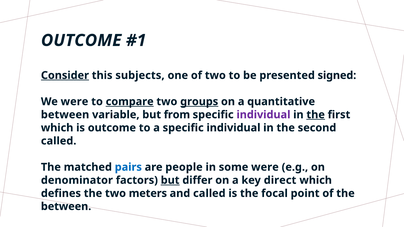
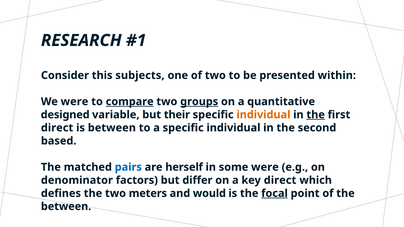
OUTCOME: OUTCOME -> RESEARCH (81, 40)
Consider underline: present -> none (65, 75)
signed: signed -> within (337, 75)
between: between -> designed (65, 115)
from: from -> their (177, 115)
individual colour: purple -> orange (263, 115)
which: which -> direct (57, 128)
is outcome: outcome -> between (112, 128)
called: called -> based (59, 141)
people: people -> herself (184, 167)
but underline: present -> none (170, 180)
and called: called -> would (209, 194)
focal underline: none -> present (275, 194)
